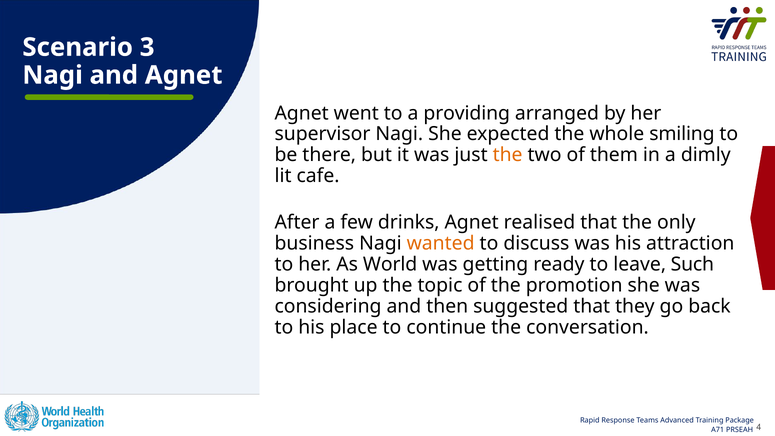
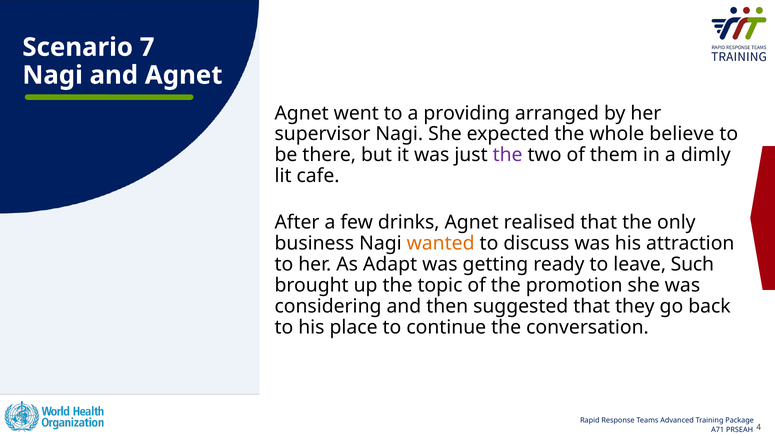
3: 3 -> 7 (147, 47)
smiling: smiling -> believe (682, 134)
the colour: orange -> purple (508, 155)
World: World -> Adapt (390, 264)
